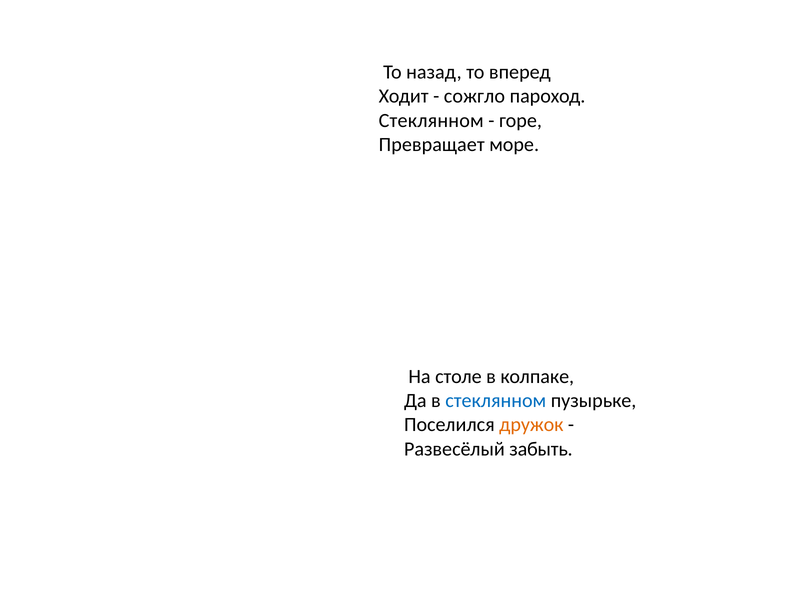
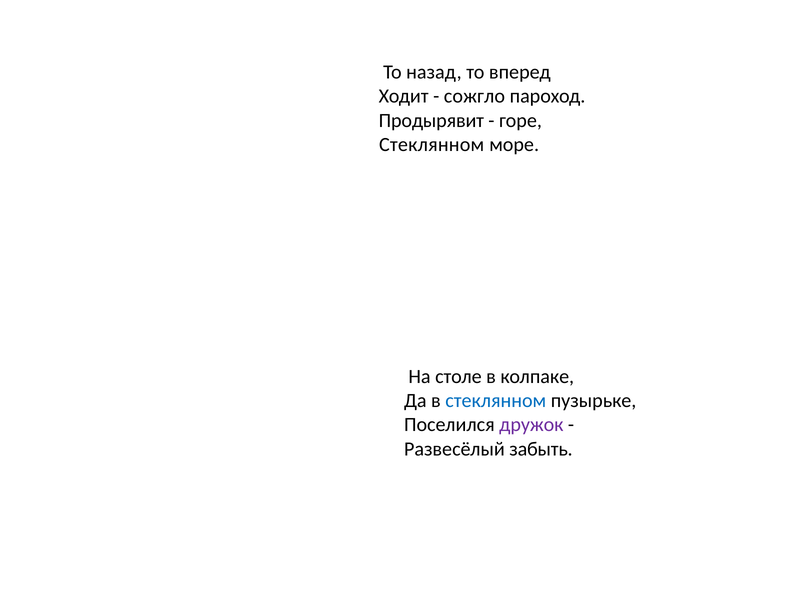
Стеклянном: Стеклянном -> Продырявит (431, 120)
Превращает: Превращает -> Стеклянном (432, 145)
дружок colour: orange -> purple (531, 425)
